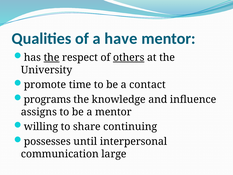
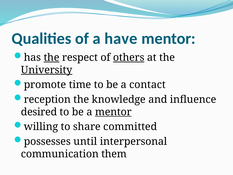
University underline: none -> present (47, 70)
programs: programs -> reception (47, 99)
assigns: assigns -> desired (39, 112)
mentor underline: none -> present (113, 112)
continuing: continuing -> committed (130, 127)
large: large -> them (114, 154)
